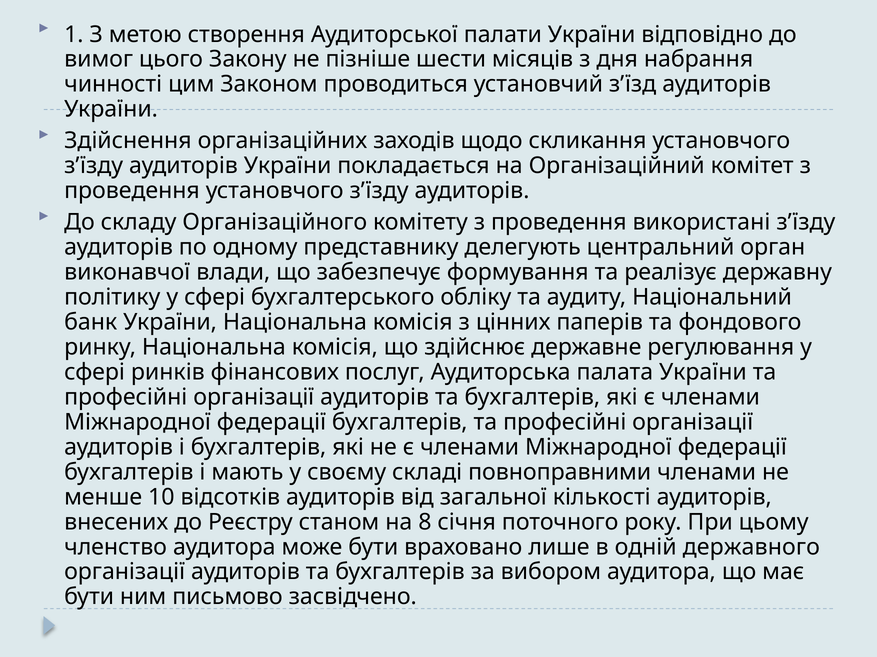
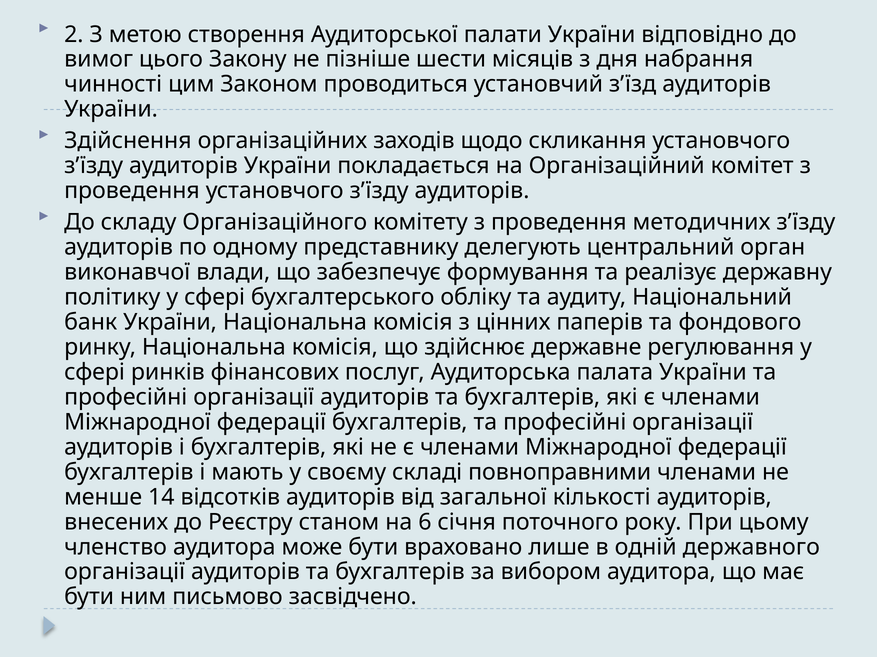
1: 1 -> 2 (74, 34)
використані: використані -> методичних (702, 223)
10: 10 -> 14 (161, 498)
8: 8 -> 6 (425, 523)
